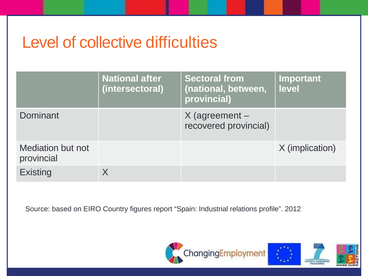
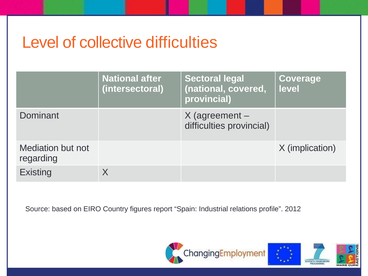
from: from -> legal (234, 78)
Important: Important -> Coverage (300, 78)
between: between -> covered (247, 89)
recovered: recovered -> difficulties (205, 126)
provincial: provincial -> regarding (39, 158)
